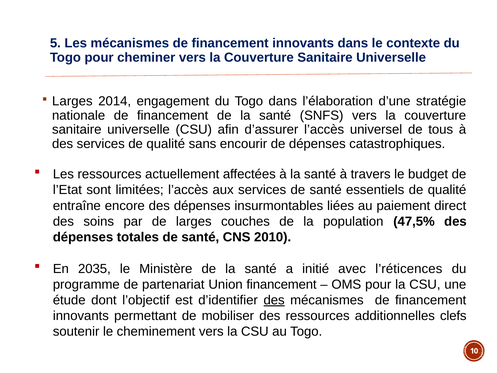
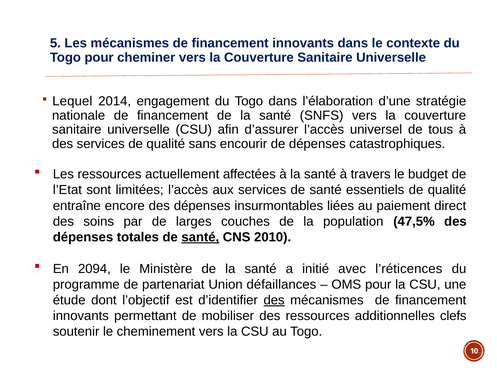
Larges: Larges -> Lequel (72, 101)
santé underline: none -> present (200, 237)
2035: 2035 -> 2094 (94, 268)
Union financement: financement -> défaillances (281, 284)
